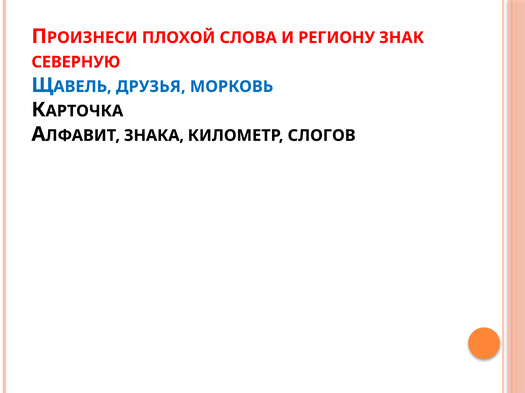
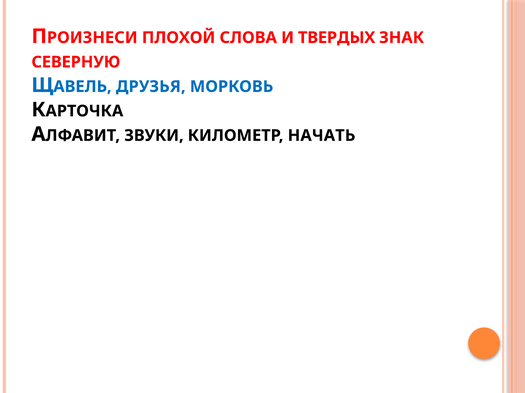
РЕГИОНУ: РЕГИОНУ -> ТВЕРДЫХ (337, 38)
ЗНАКА: ЗНАКА -> ЗВУКИ (154, 136)
СЛОГОВ: СЛОГОВ -> НАЧАТЬ (322, 136)
